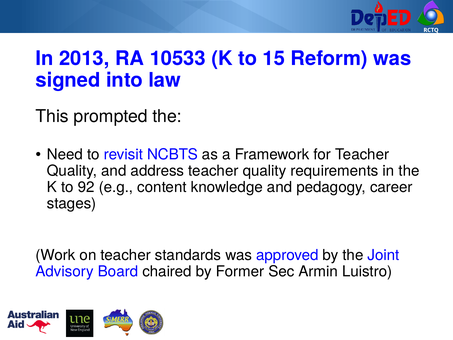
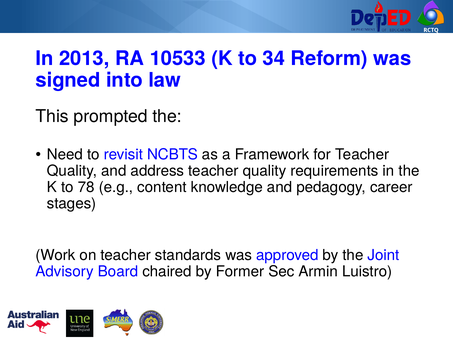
15: 15 -> 34 (274, 58)
92: 92 -> 78 (86, 187)
